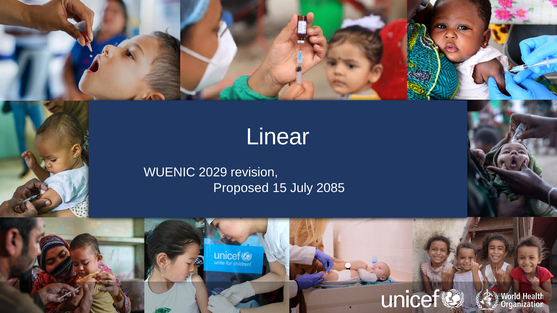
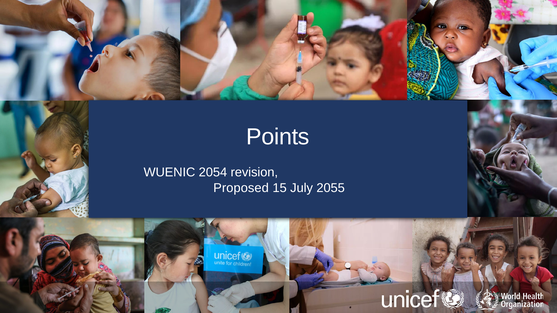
Linear: Linear -> Points (278, 137)
2029: 2029 -> 2054 (213, 173)
2085: 2085 -> 2055 (331, 188)
